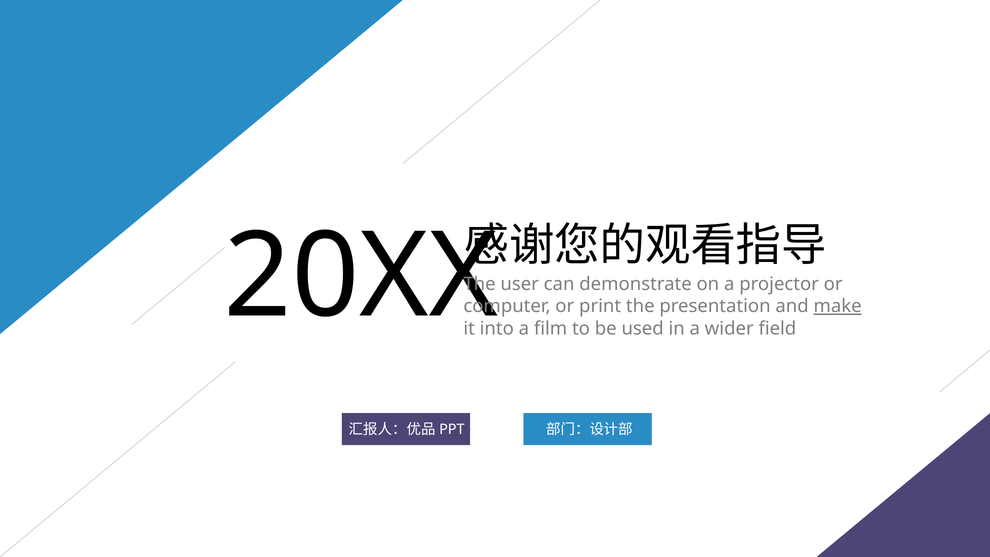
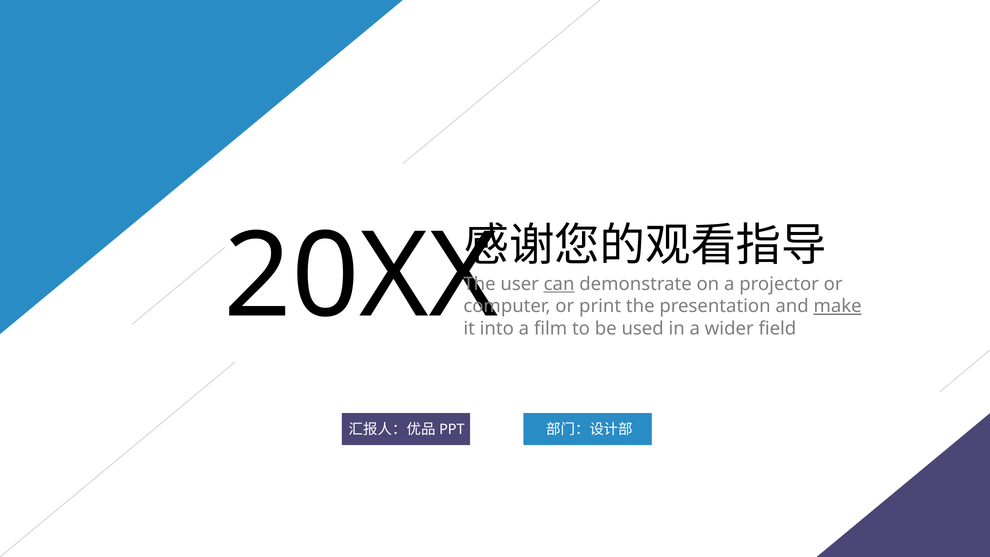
can underline: none -> present (559, 284)
